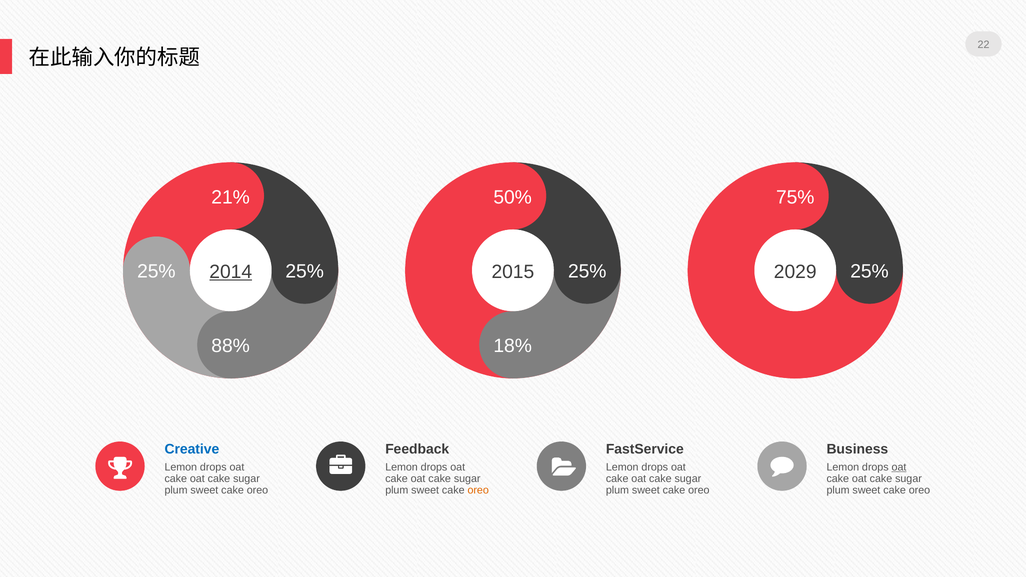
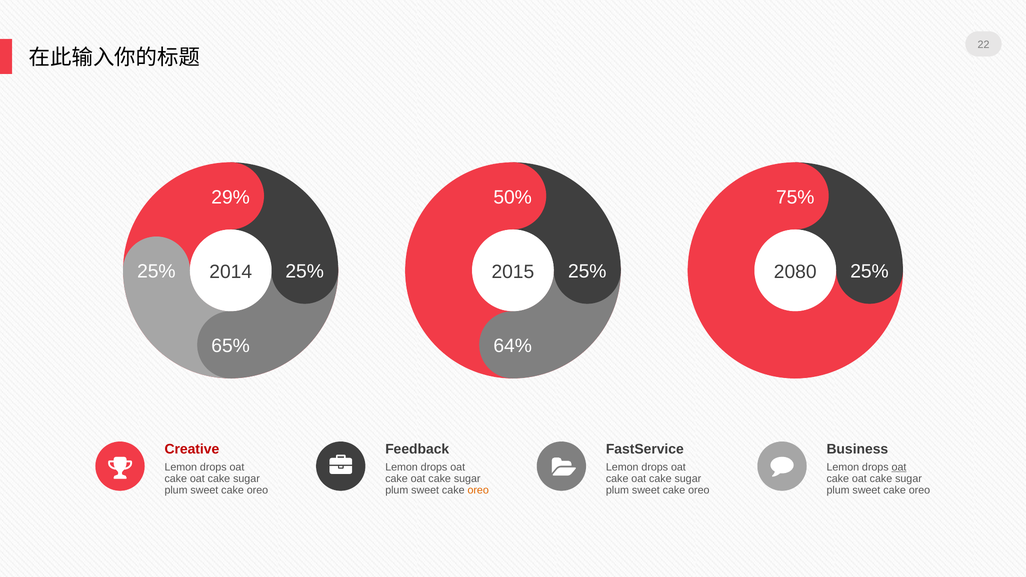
21%: 21% -> 29% (231, 197)
2014 underline: present -> none (231, 272)
2029: 2029 -> 2080 (795, 272)
88%: 88% -> 65% (231, 346)
18%: 18% -> 64% (513, 346)
Creative colour: blue -> red (192, 449)
